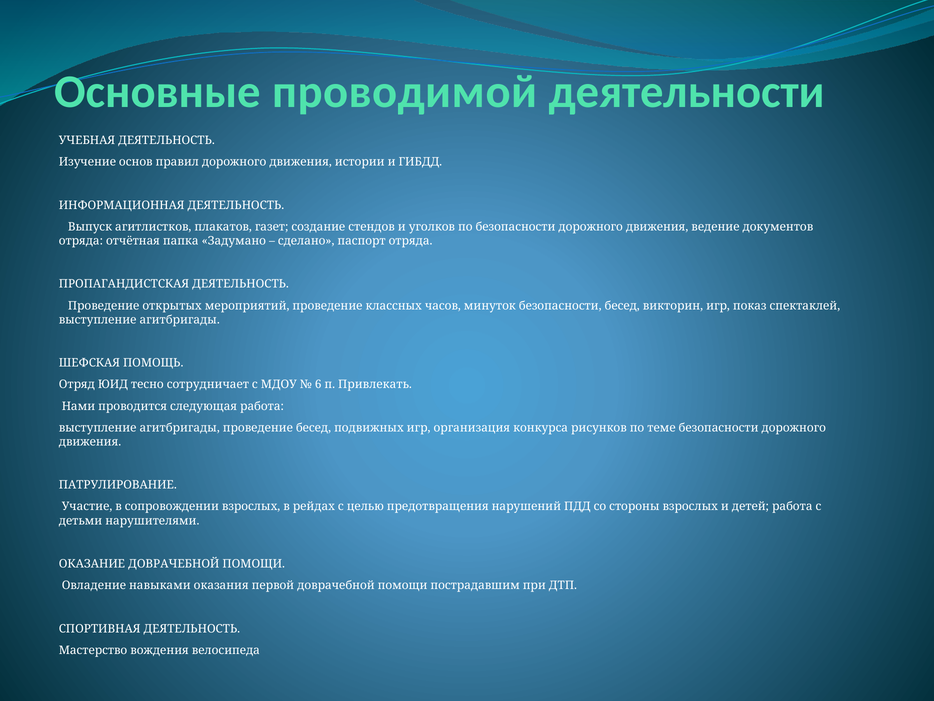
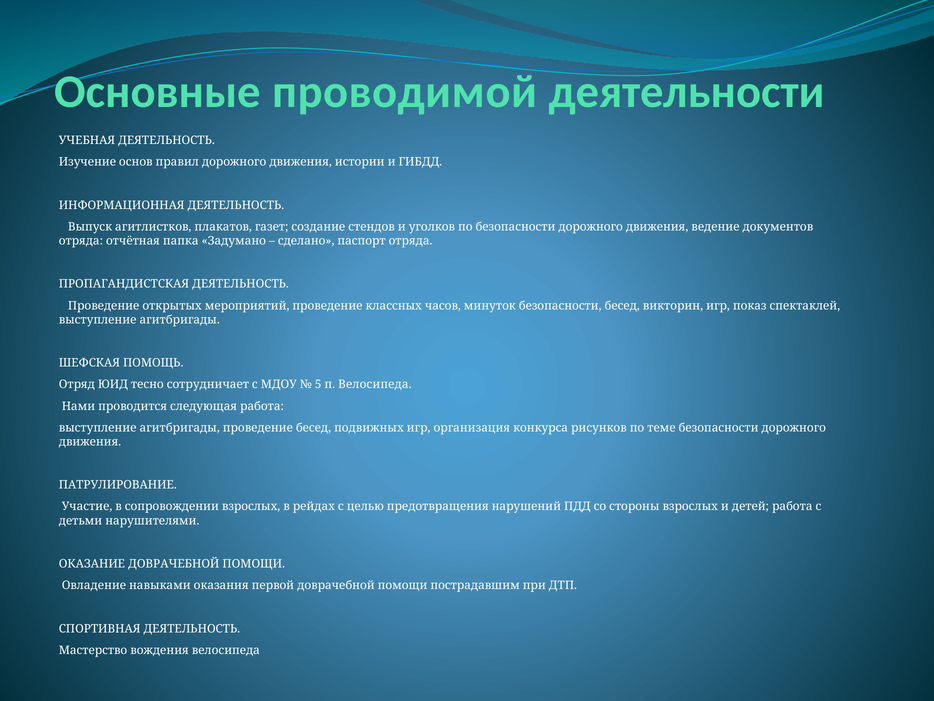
6: 6 -> 5 (318, 384)
п Привлекать: Привлекать -> Велосипеда (375, 384)
